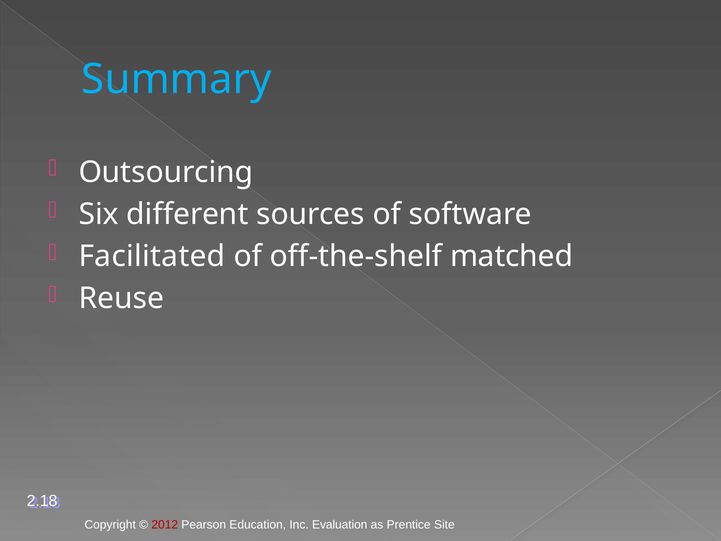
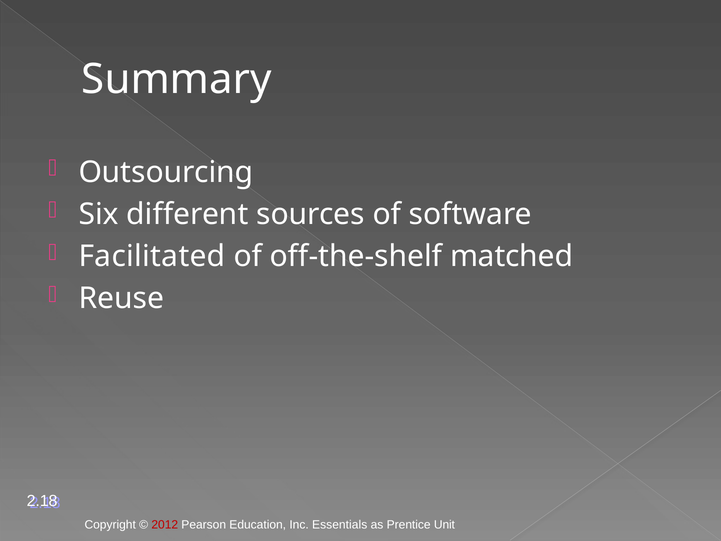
Summary colour: light blue -> white (177, 79)
Evaluation: Evaluation -> Essentials (340, 525)
Site: Site -> Unit (444, 525)
